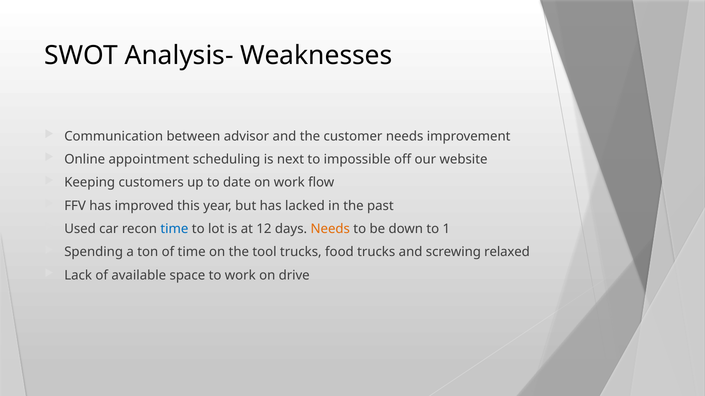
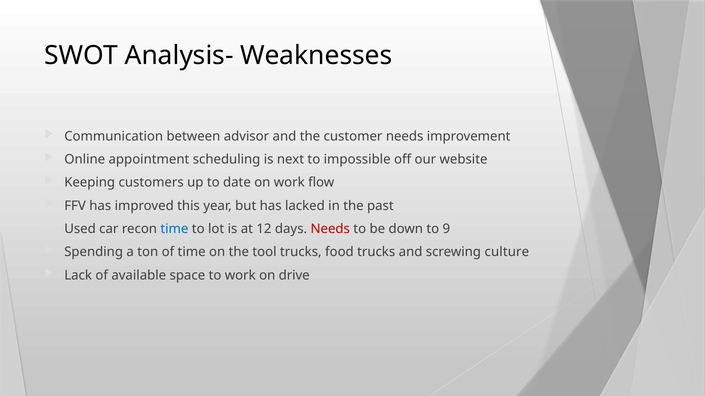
Needs colour: orange -> red (330, 229)
1: 1 -> 9 (446, 229)
relaxed: relaxed -> culture (507, 252)
